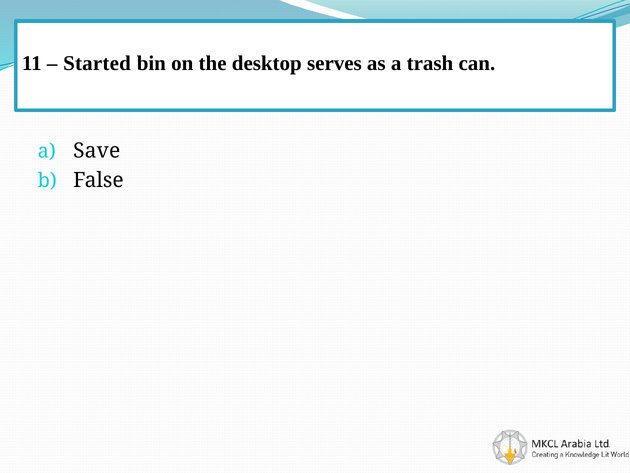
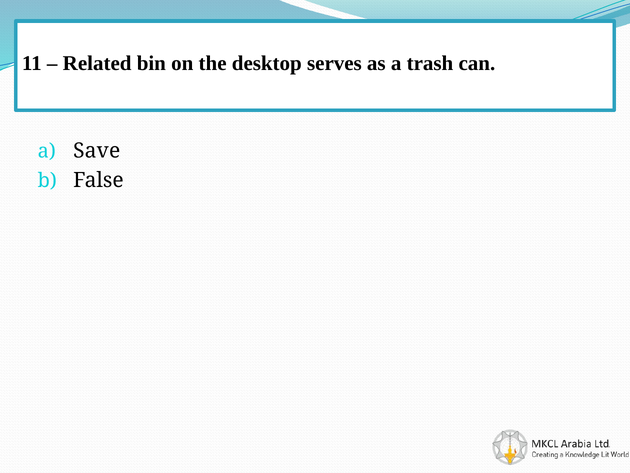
Started: Started -> Related (97, 63)
